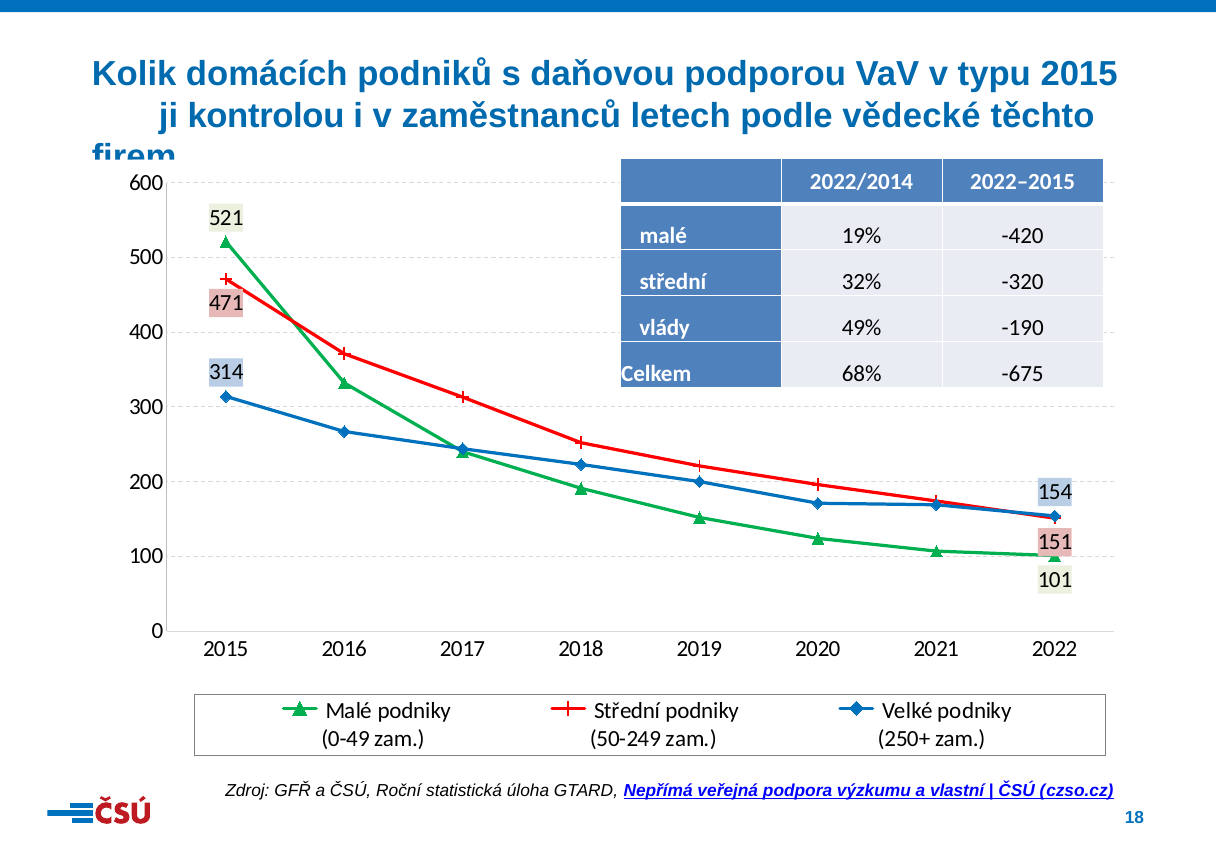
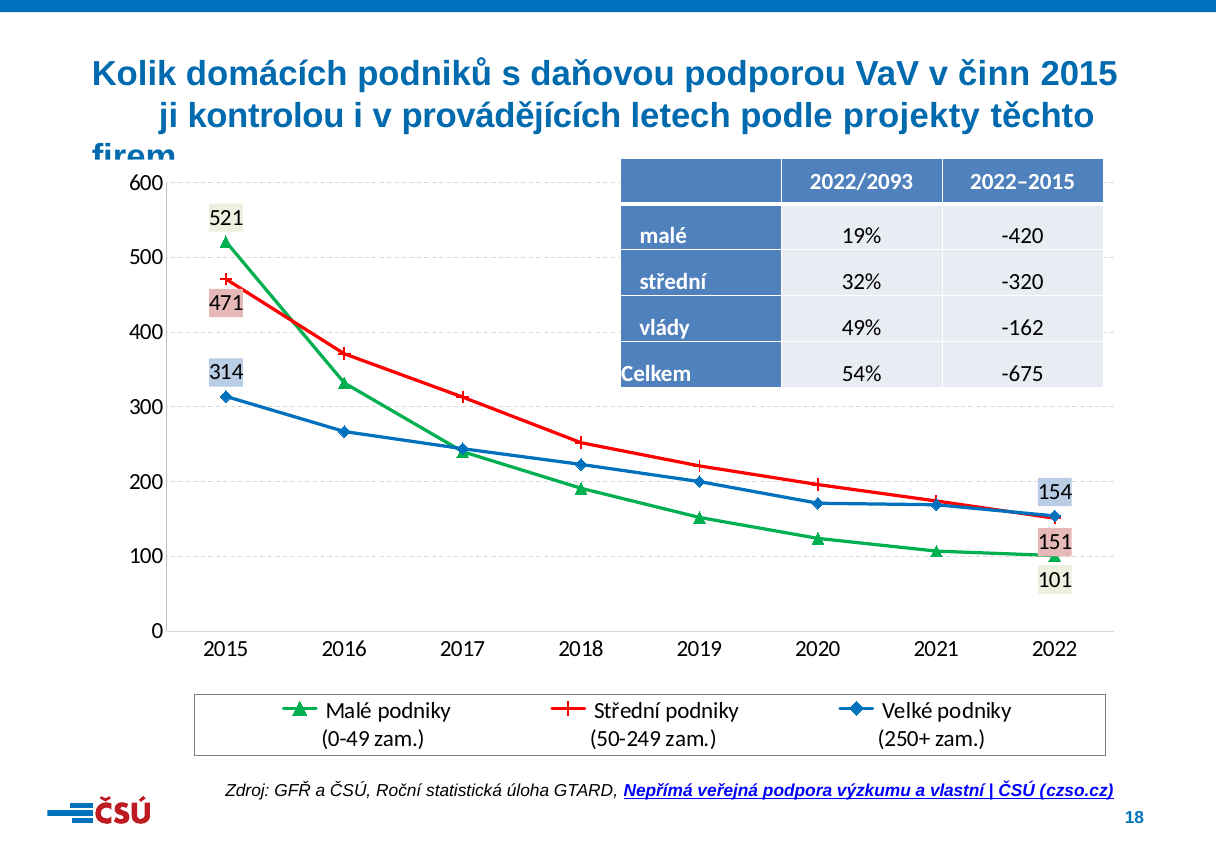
typu: typu -> činn (994, 74)
zaměstnanců: zaměstnanců -> provádějících (511, 116)
vědecké: vědecké -> projekty (911, 116)
2022/2014: 2022/2014 -> 2022/2093 (862, 182)
-190: -190 -> -162 (1023, 328)
68%: 68% -> 54% (862, 374)
